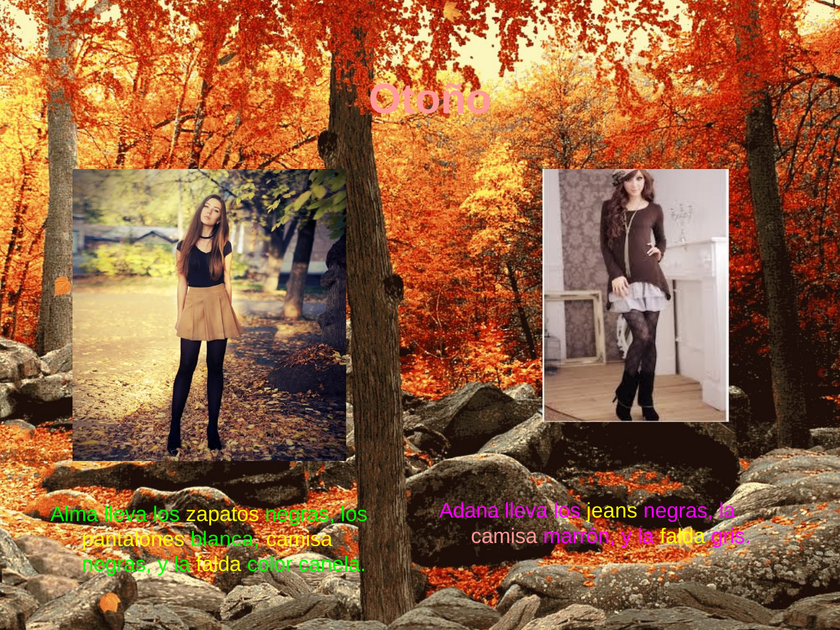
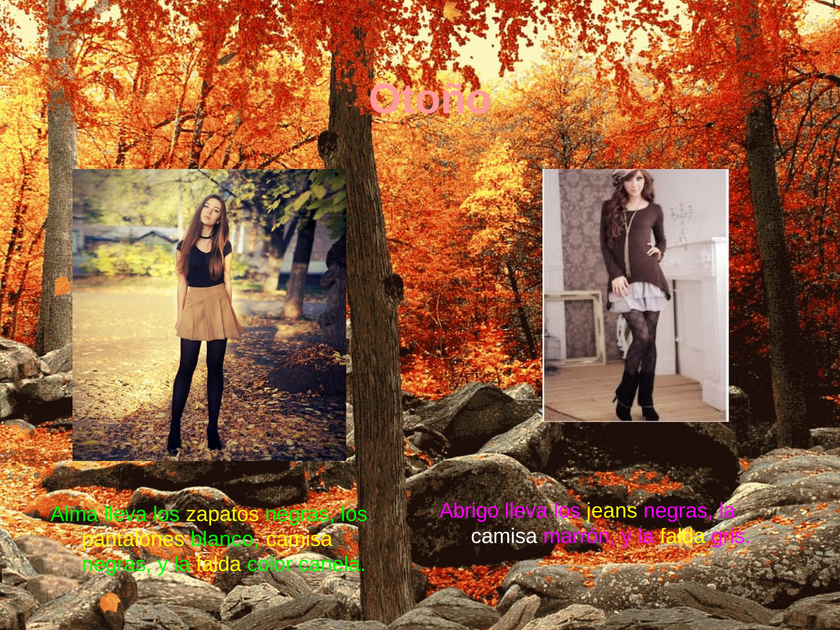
Adana: Adana -> Abrigo (469, 511)
camisa colour: pink -> white (504, 536)
blanca: blanca -> blanco (225, 539)
